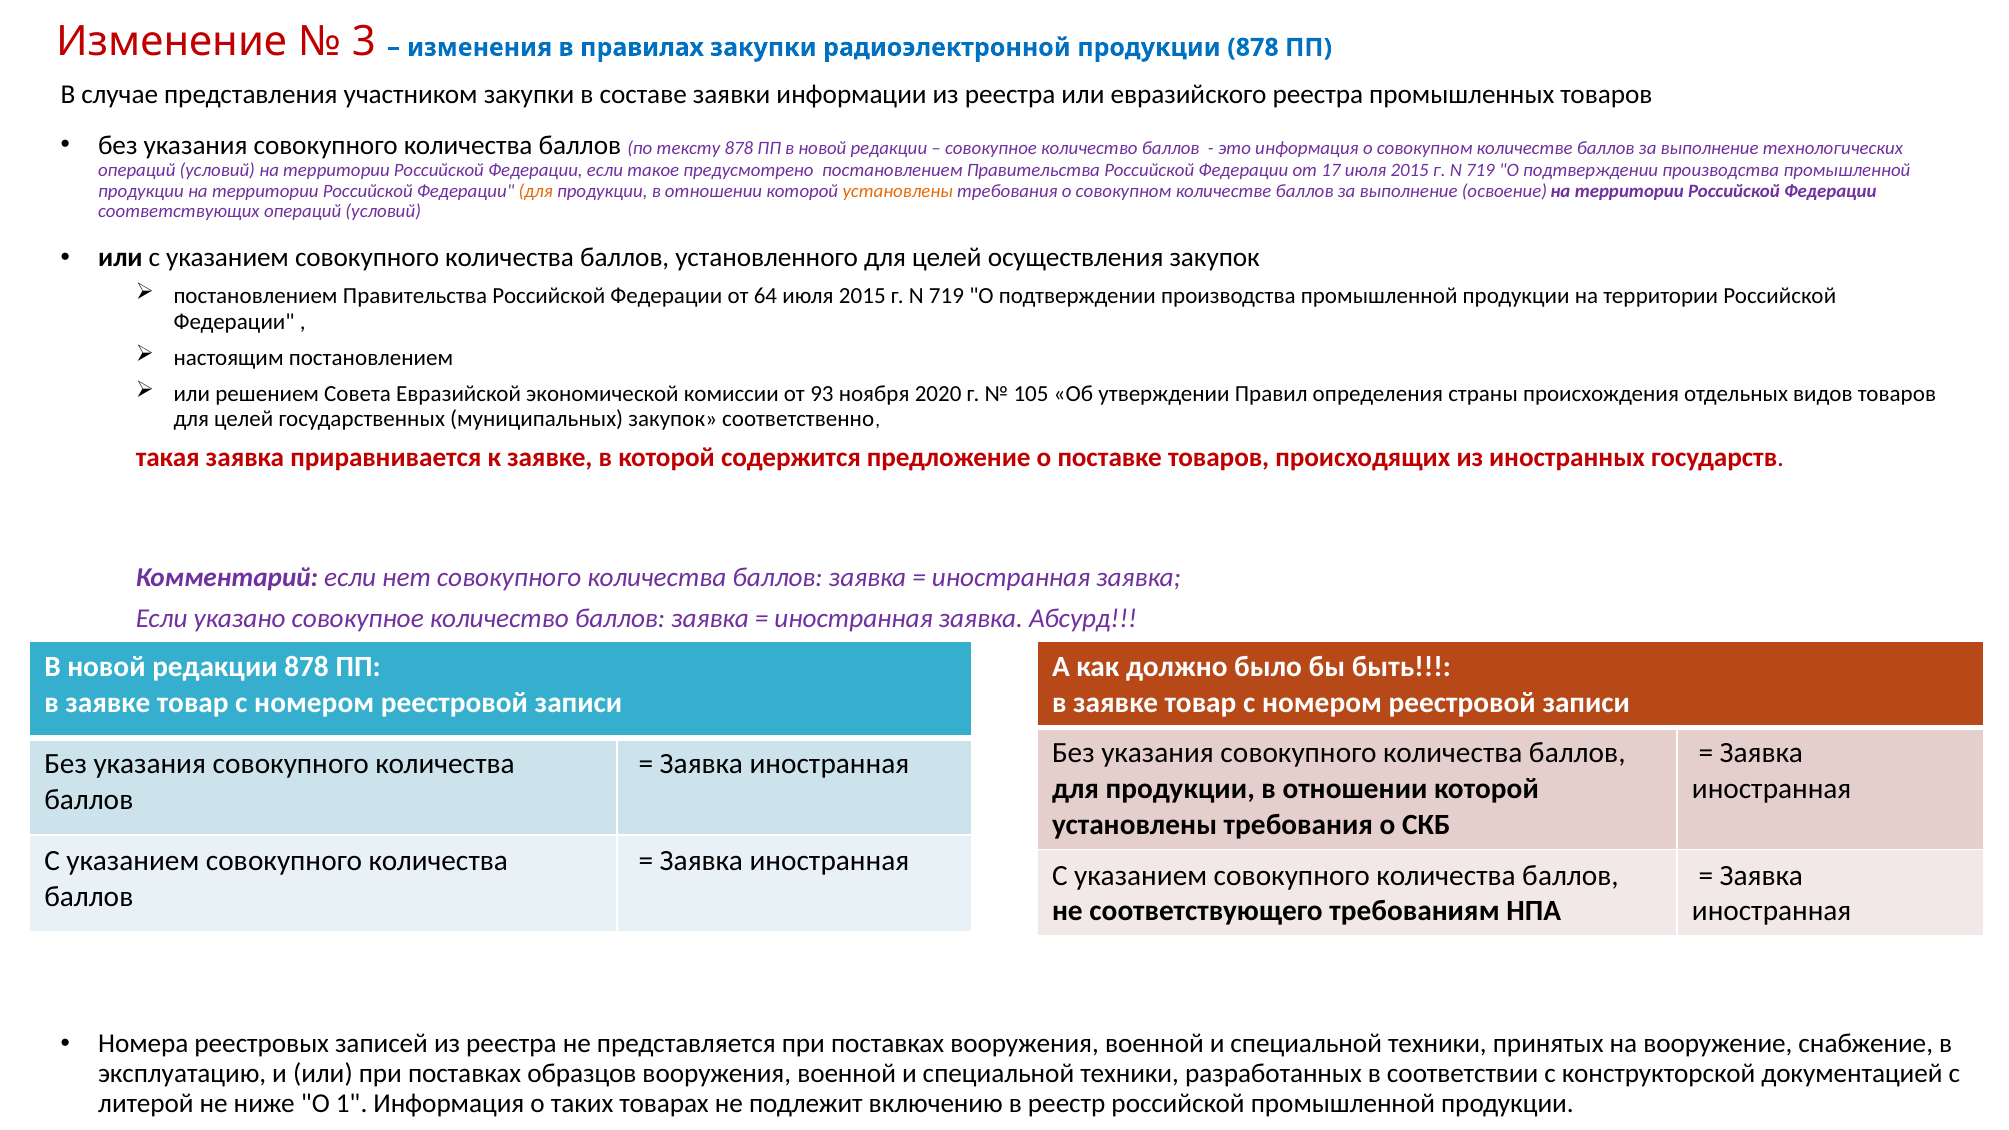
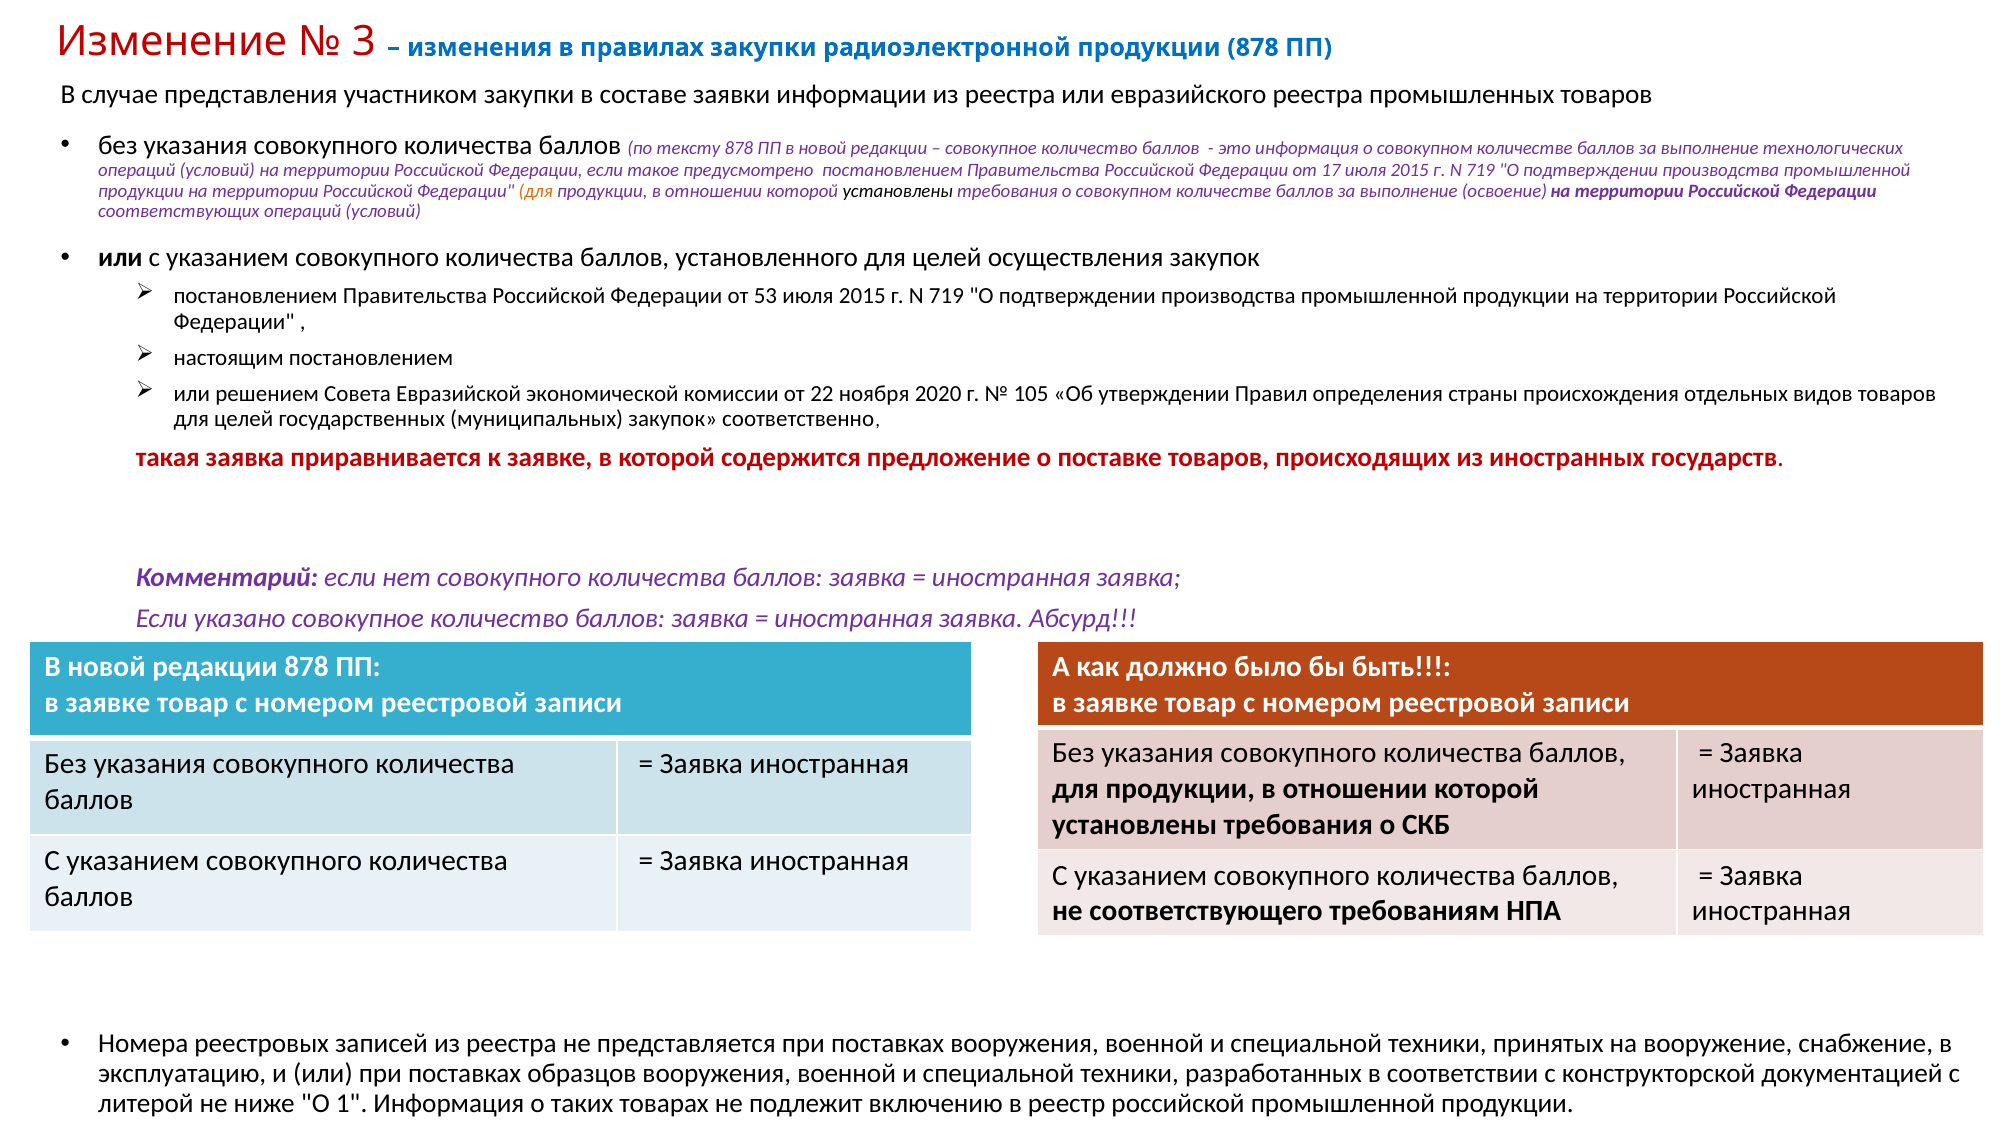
установлены colour: orange -> black (898, 191)
64: 64 -> 53 (765, 296)
93: 93 -> 22 (822, 394)
